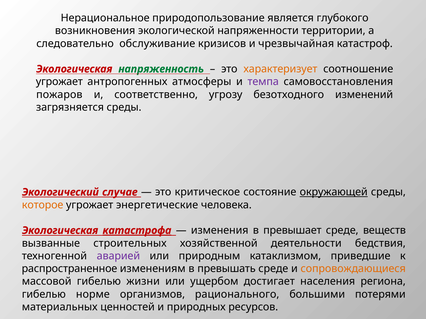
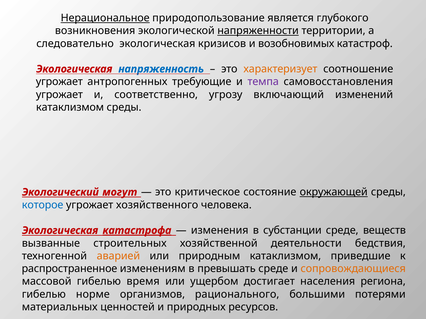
Нерациональное underline: none -> present (105, 18)
напряженности underline: none -> present (258, 31)
следовательно обслуживание: обслуживание -> экологическая (157, 44)
чрезвычайная: чрезвычайная -> возобновимых (296, 44)
напряженность colour: green -> blue (161, 69)
атмосферы: атмосферы -> требующие (202, 82)
пожаров: пожаров -> угрожает (59, 95)
безотходного: безотходного -> включающий (289, 95)
загрязняется: загрязняется -> катаклизмом (70, 107)
случае: случае -> могут (120, 192)
которое colour: orange -> blue (43, 205)
энергетические: энергетические -> хозяйственного (157, 205)
превышает: превышает -> субстанции (292, 231)
аварией colour: purple -> orange (118, 256)
жизни: жизни -> время (143, 282)
